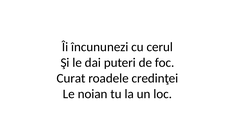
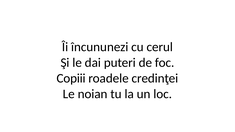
Curat: Curat -> Copiii (71, 78)
